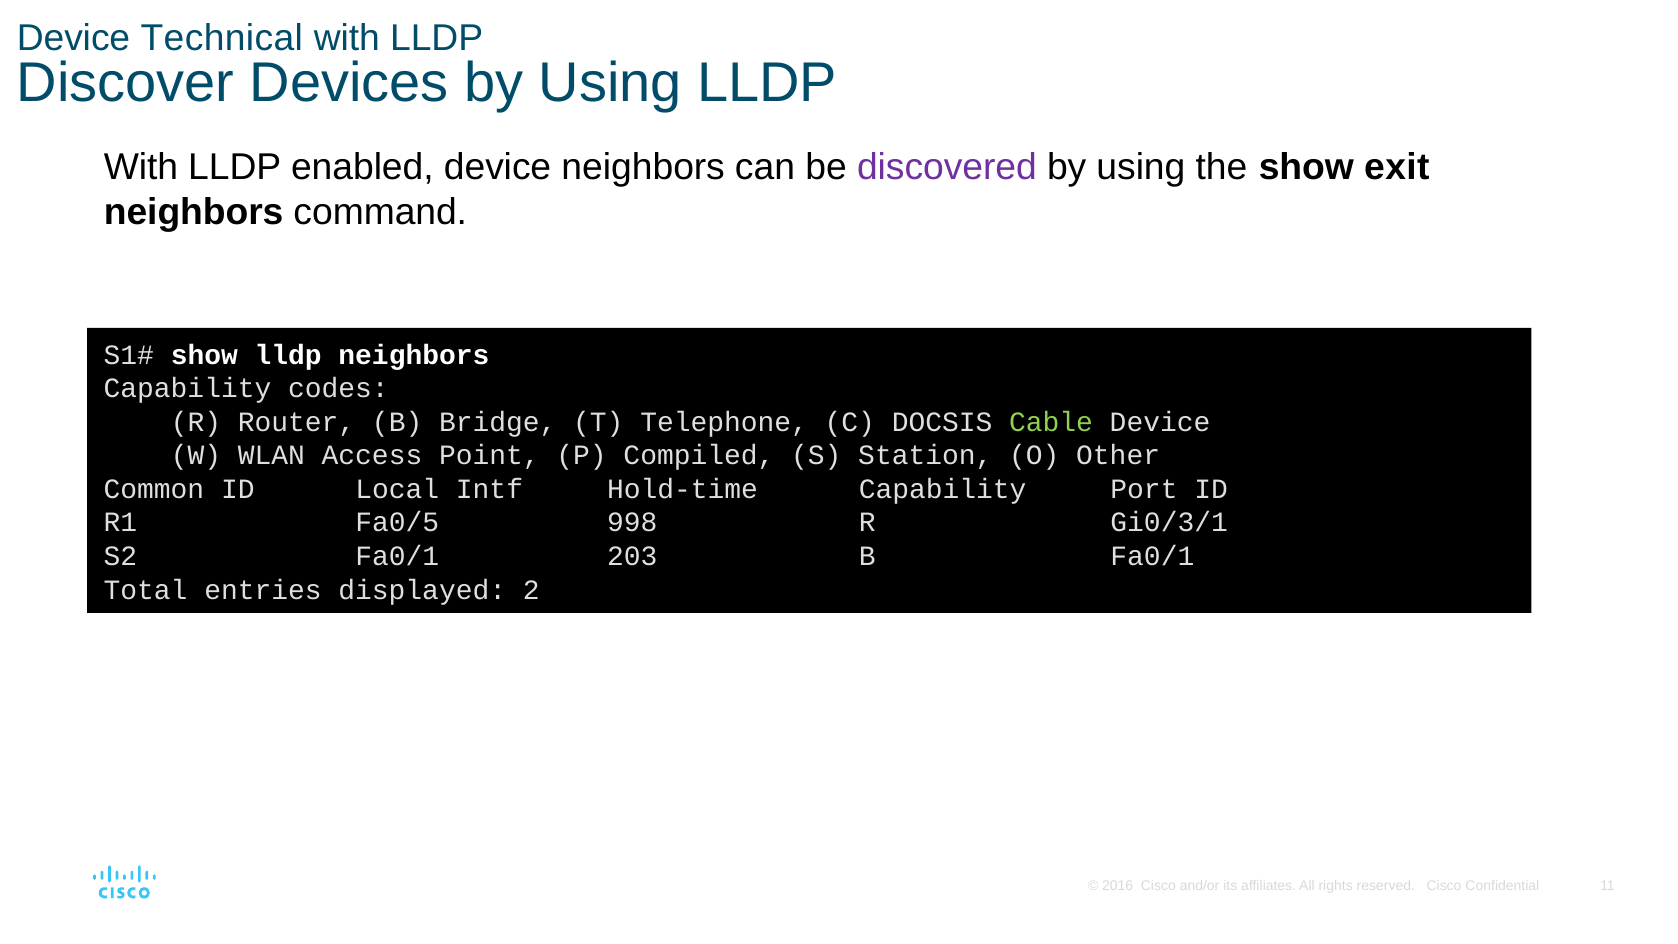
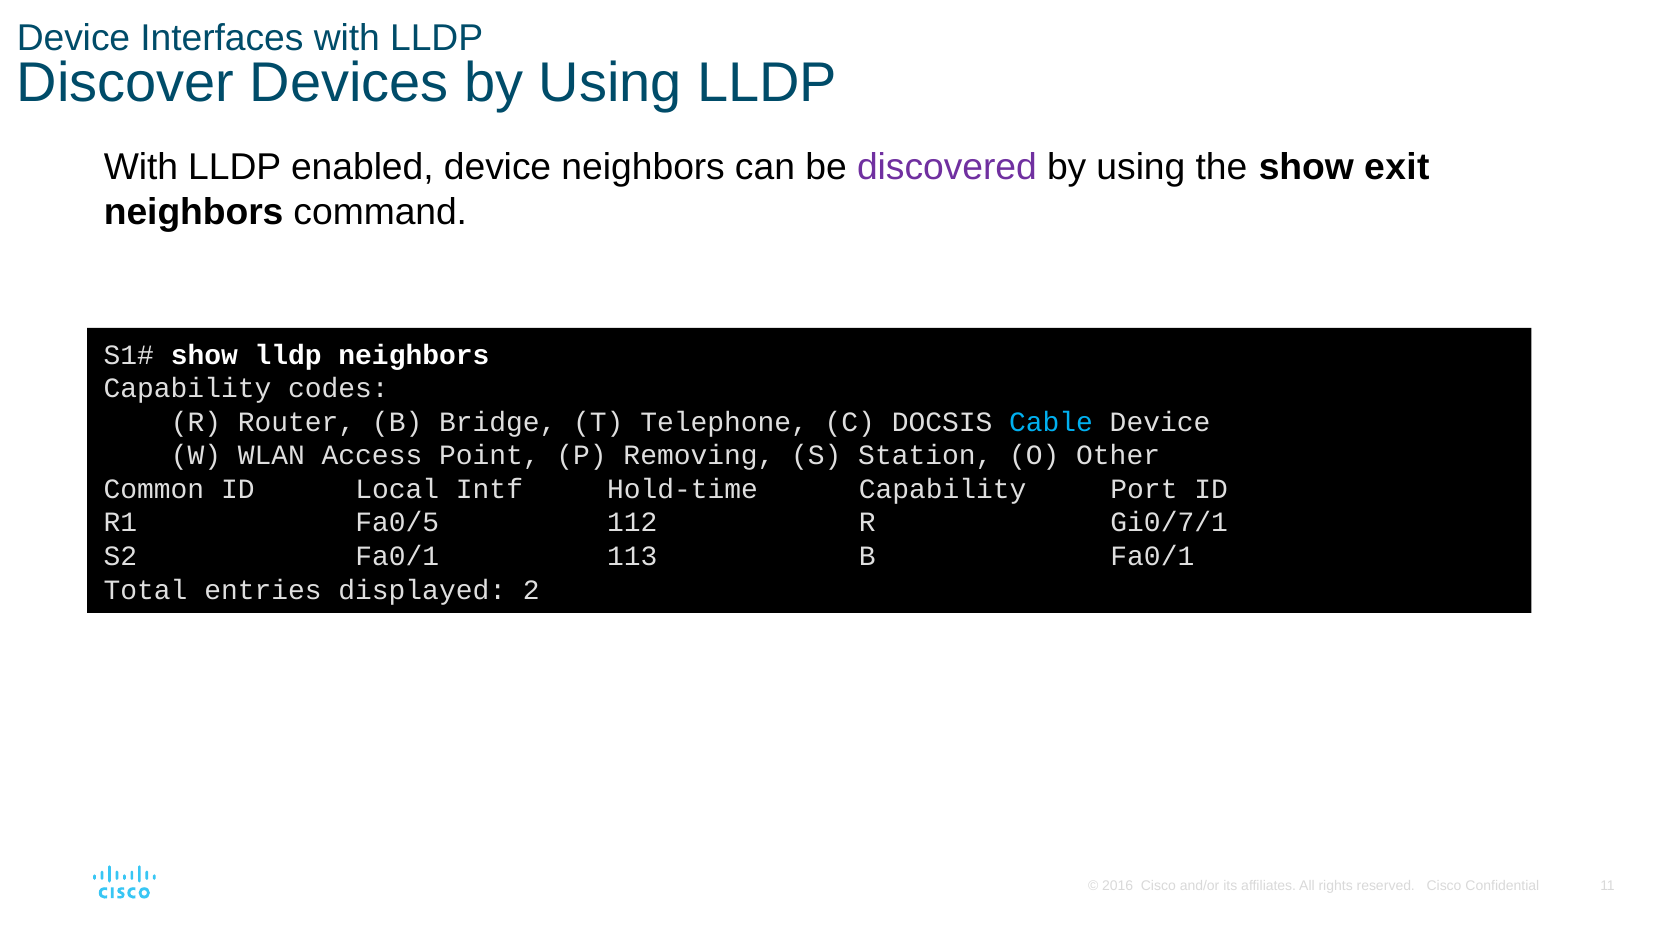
Technical: Technical -> Interfaces (222, 39)
Cable colour: light green -> light blue (1051, 422)
Compiled: Compiled -> Removing (699, 456)
998: 998 -> 112 (632, 523)
Gi0/3/1: Gi0/3/1 -> Gi0/7/1 (1169, 523)
203: 203 -> 113 (632, 556)
